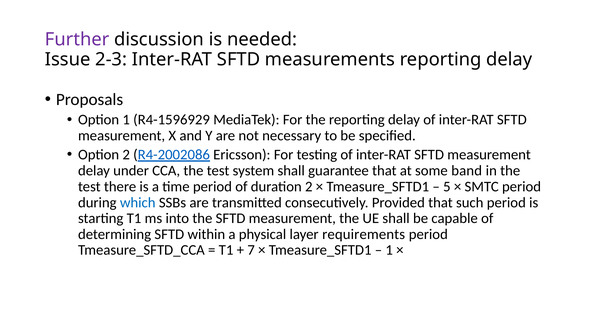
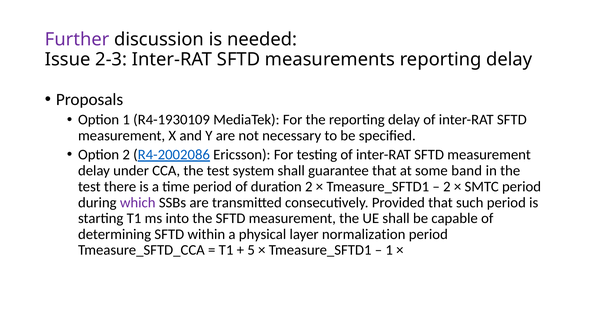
R4-1596929: R4-1596929 -> R4-1930109 (172, 120)
5: 5 -> 2 (447, 187)
which colour: blue -> purple (138, 203)
requirements: requirements -> normalization (364, 234)
7: 7 -> 5 (251, 250)
